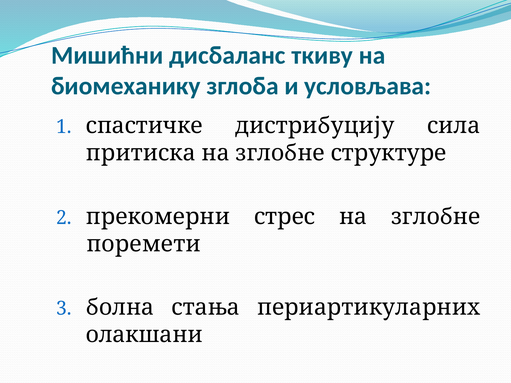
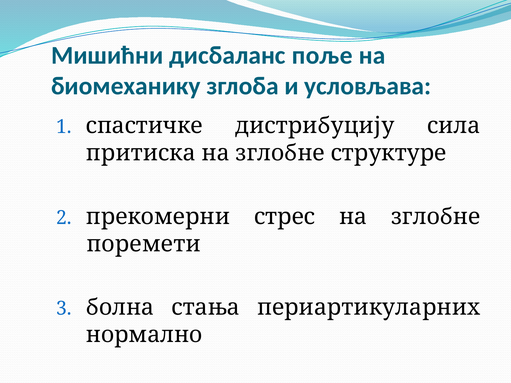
ткиву: ткиву -> поље (322, 56)
олакшани: олакшани -> нормално (144, 335)
